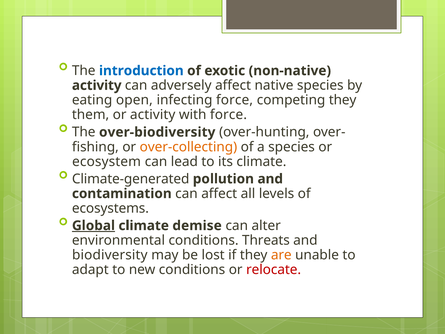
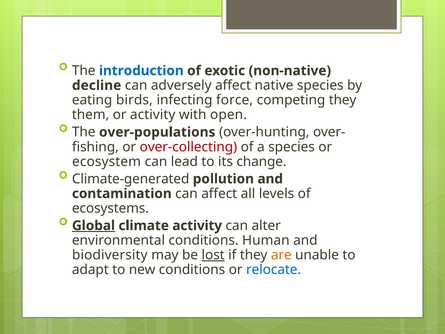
activity: activity -> decline (97, 85)
open: open -> birds (134, 100)
with force: force -> open (228, 115)
over-biodiversity: over-biodiversity -> over-populations (157, 132)
over-collecting colour: orange -> red (188, 147)
its climate: climate -> change (261, 161)
climate demise: demise -> activity (197, 225)
Threats: Threats -> Human (266, 240)
lost underline: none -> present (213, 255)
relocate colour: red -> blue (274, 270)
